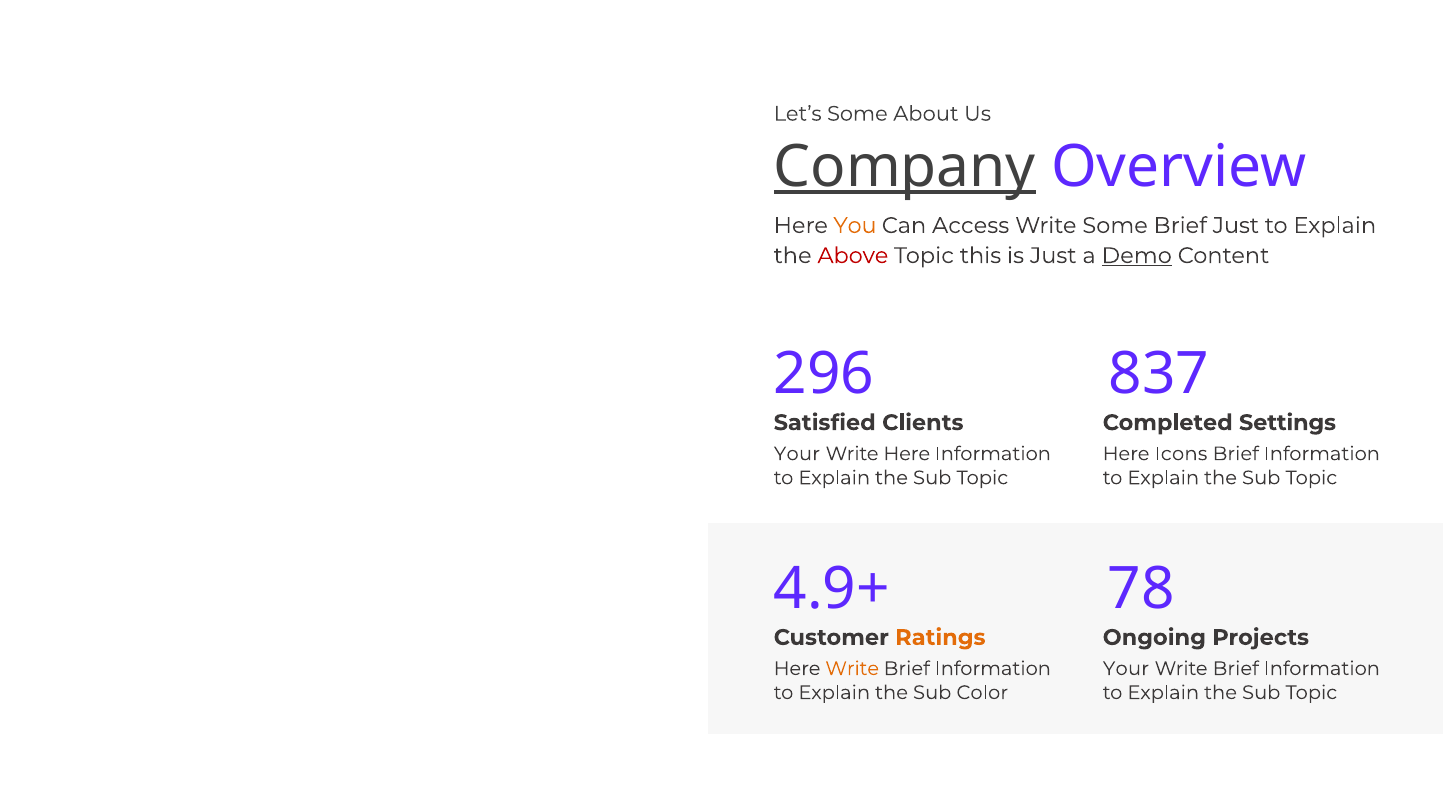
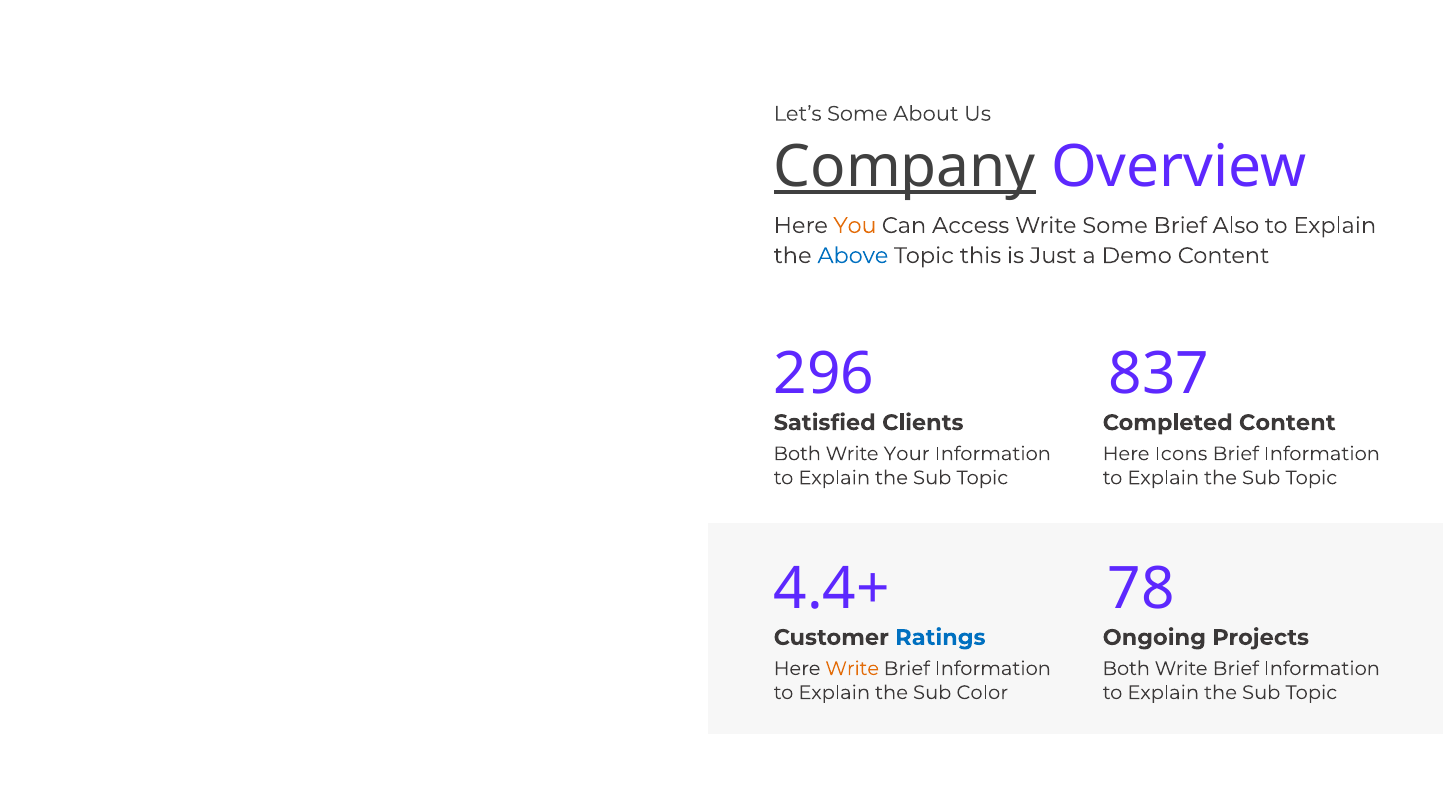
Brief Just: Just -> Also (1236, 225)
Above colour: red -> blue (853, 256)
Demo underline: present -> none (1137, 256)
Completed Settings: Settings -> Content (1287, 423)
Your: Your -> Both (797, 454)
Write Here: Here -> Your (907, 454)
4.9+: 4.9+ -> 4.4+ (832, 589)
Ratings colour: orange -> blue (940, 637)
Your: Your -> Both (1126, 668)
